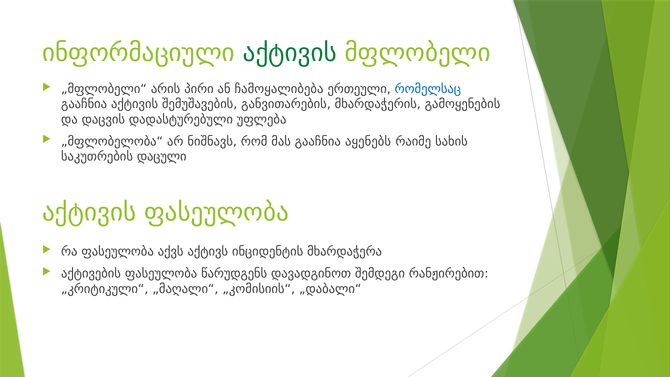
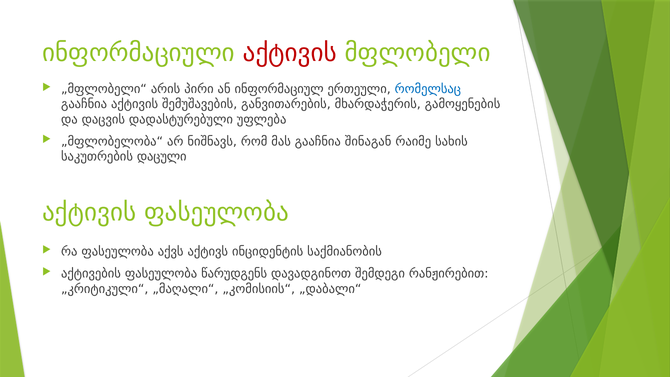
აქტივის colour: green -> red (290, 53)
ჩამოყალიბება: ჩამოყალიბება -> ინფორმაციულ (279, 89)
აყენებს: აყენებს -> შინაგან (368, 141)
მხარდაჭერა: მხარდაჭერა -> საქმიანობის (345, 252)
